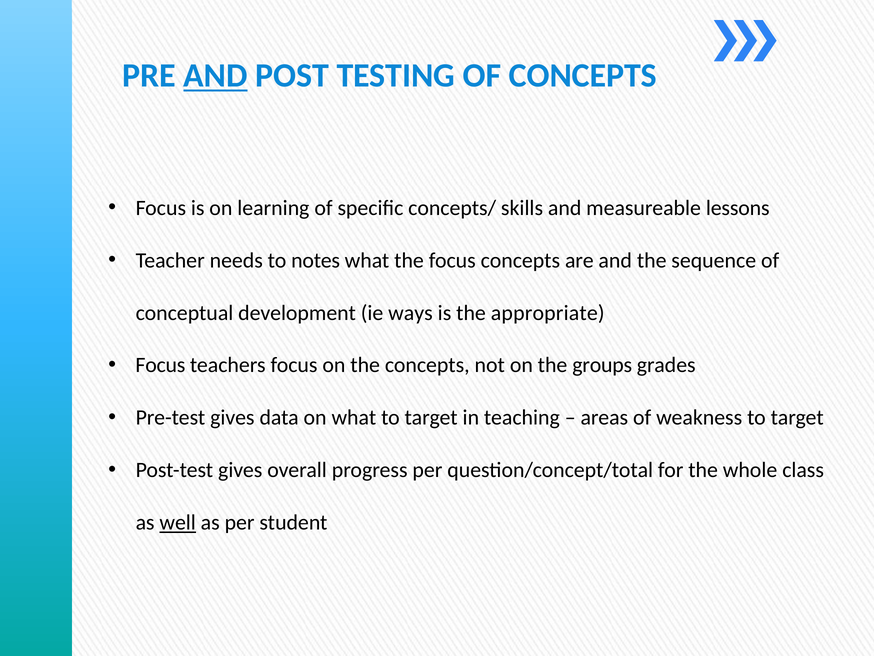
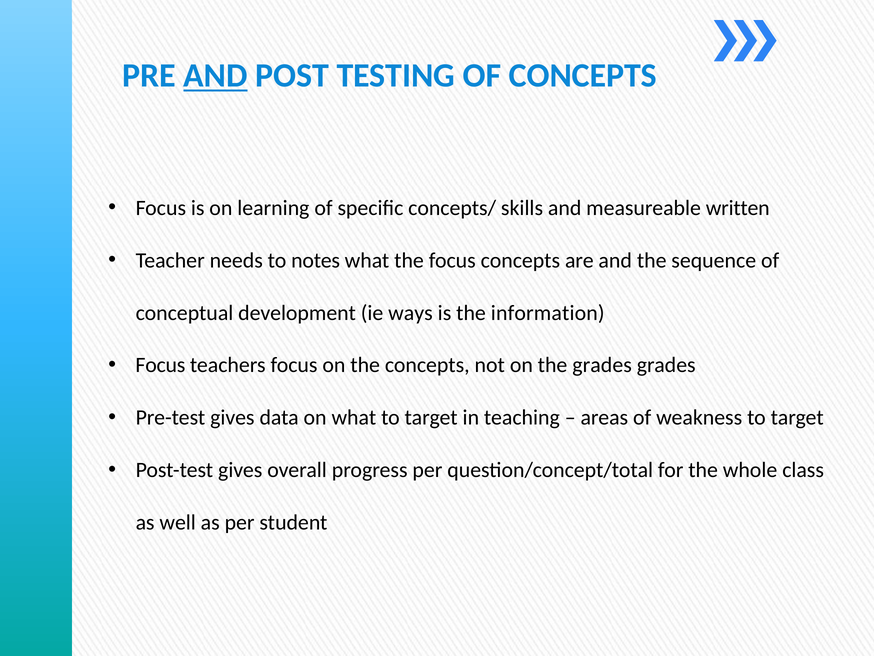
lessons: lessons -> written (738, 208)
appropriate: appropriate -> information (548, 313)
the groups: groups -> grades (602, 365)
well underline: present -> none (178, 522)
